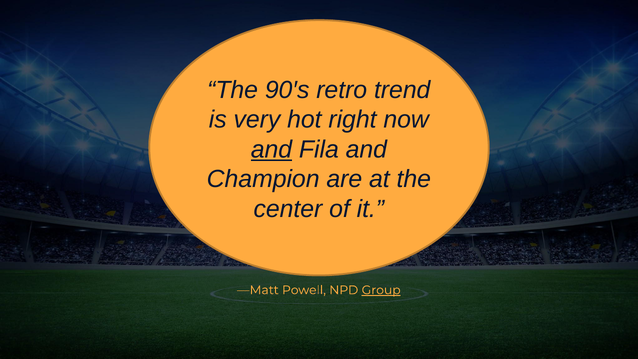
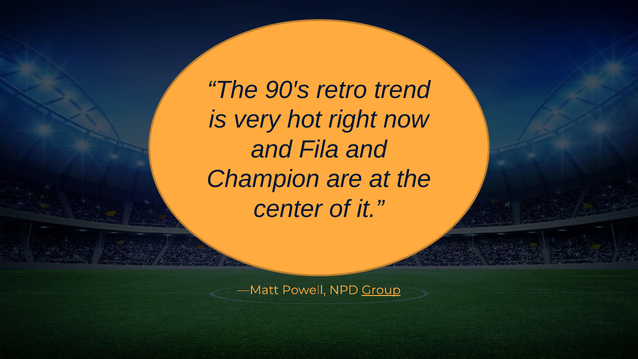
and underline: present -> none (271, 149)
